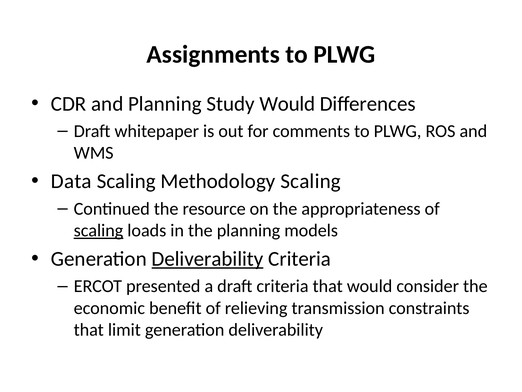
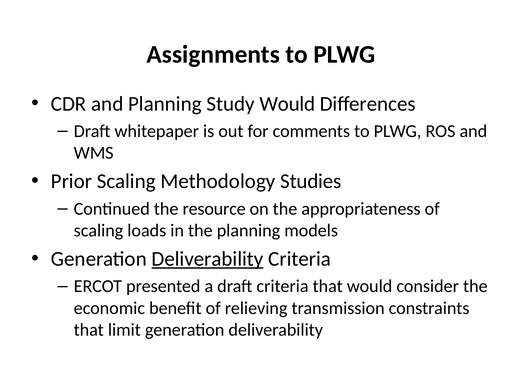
Data: Data -> Prior (71, 181)
Methodology Scaling: Scaling -> Studies (311, 181)
scaling underline: present -> none (98, 230)
